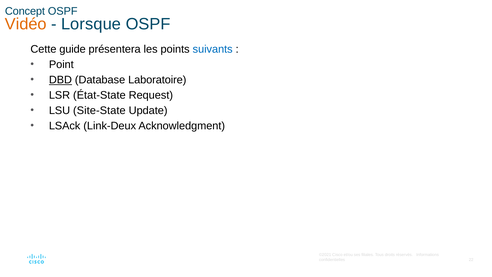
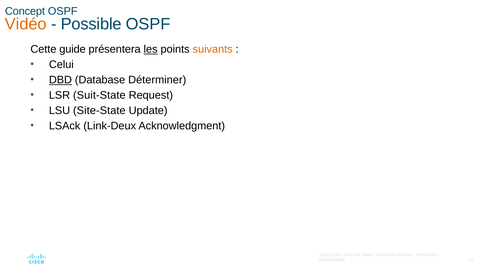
Lorsque: Lorsque -> Possible (91, 24)
les underline: none -> present (151, 49)
suivants colour: blue -> orange (213, 49)
Point: Point -> Celui (61, 64)
Laboratoire: Laboratoire -> Déterminer (157, 80)
État-State: État-State -> Suit-State (99, 95)
